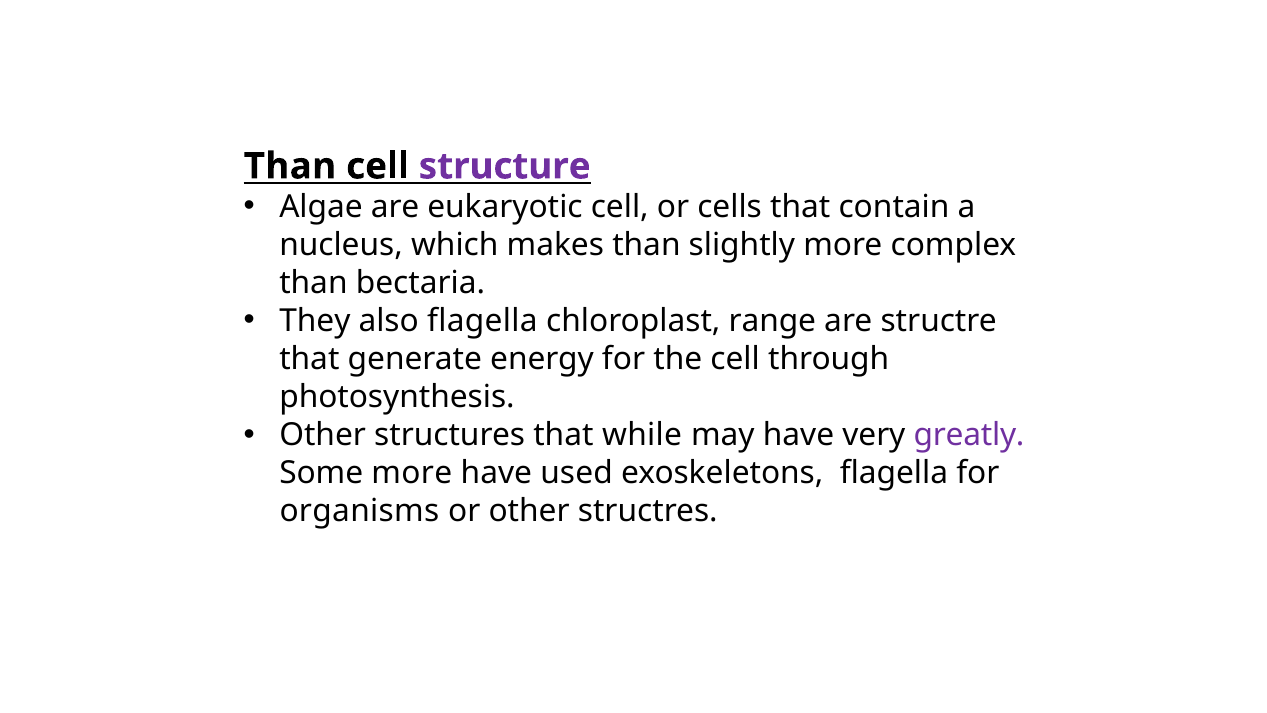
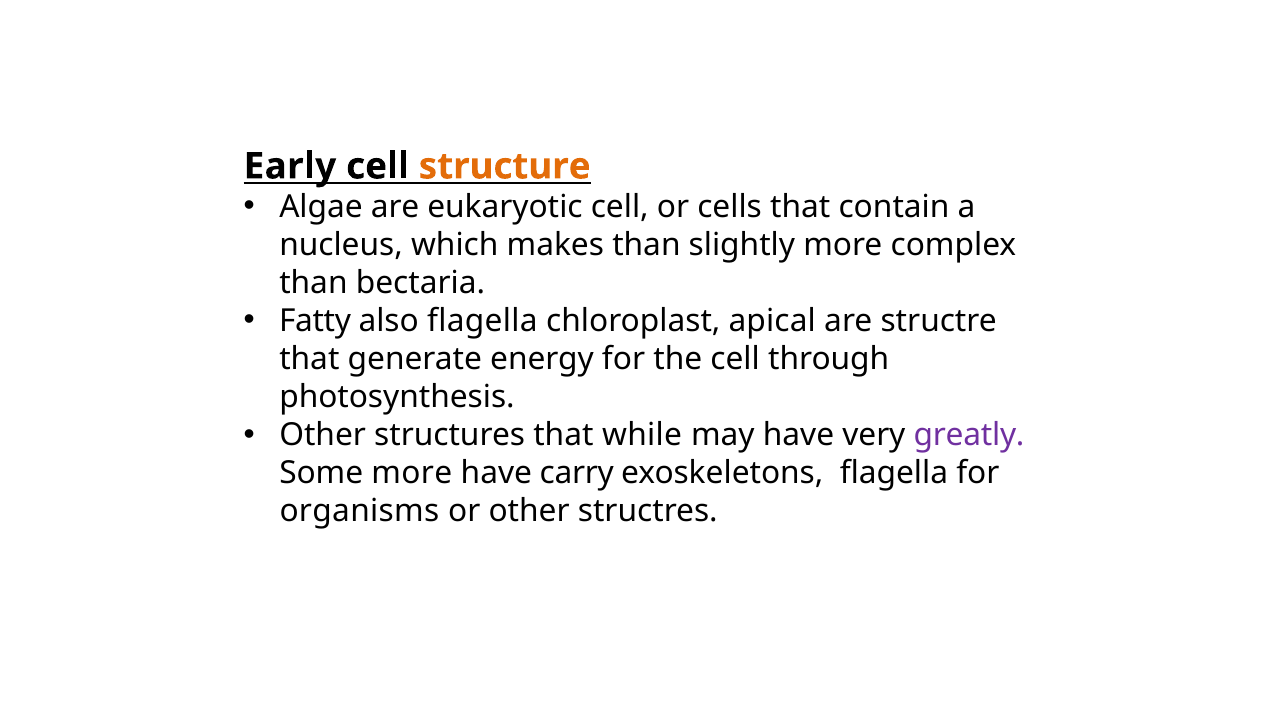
Than: Than -> Early (290, 166)
structure colour: purple -> orange (505, 166)
They: They -> Fatty (315, 321)
range: range -> apical (772, 321)
used: used -> carry (577, 473)
